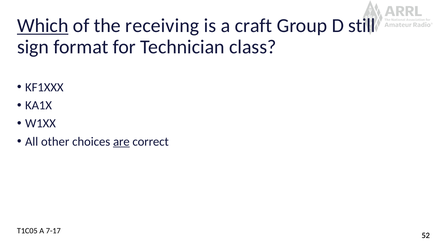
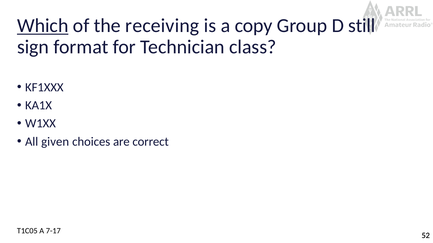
craft: craft -> copy (254, 26)
other: other -> given (55, 142)
are underline: present -> none (121, 142)
